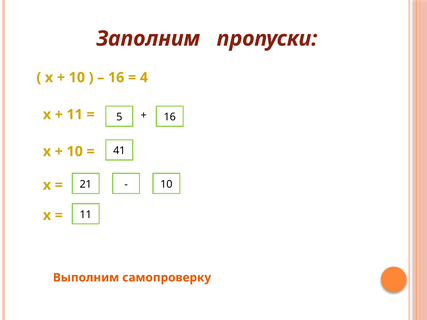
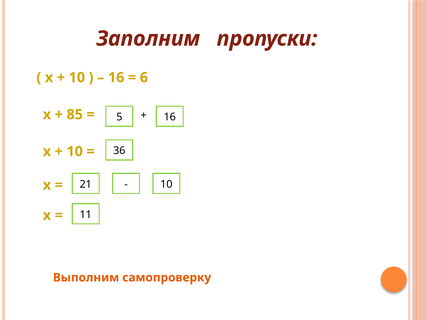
4: 4 -> 6 (144, 78)
11: 11 -> 85 (75, 115)
41: 41 -> 36 (119, 151)
